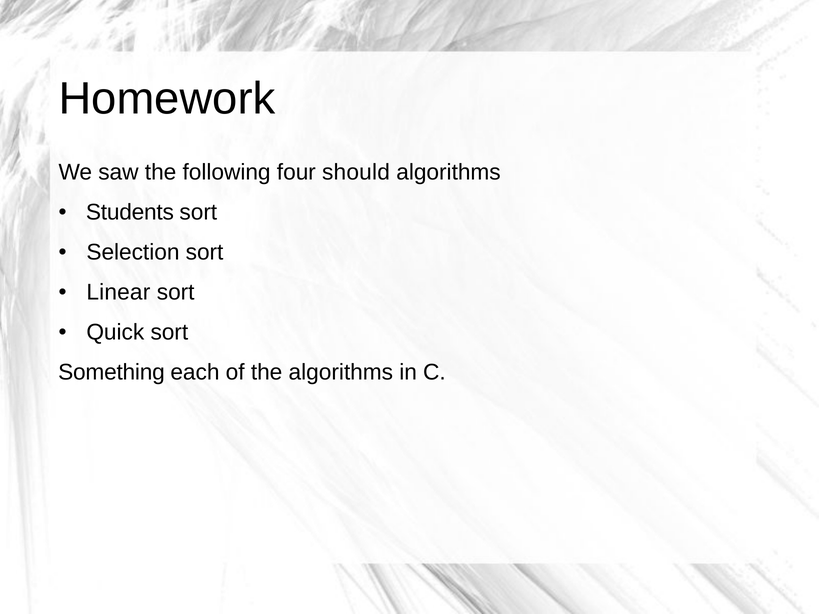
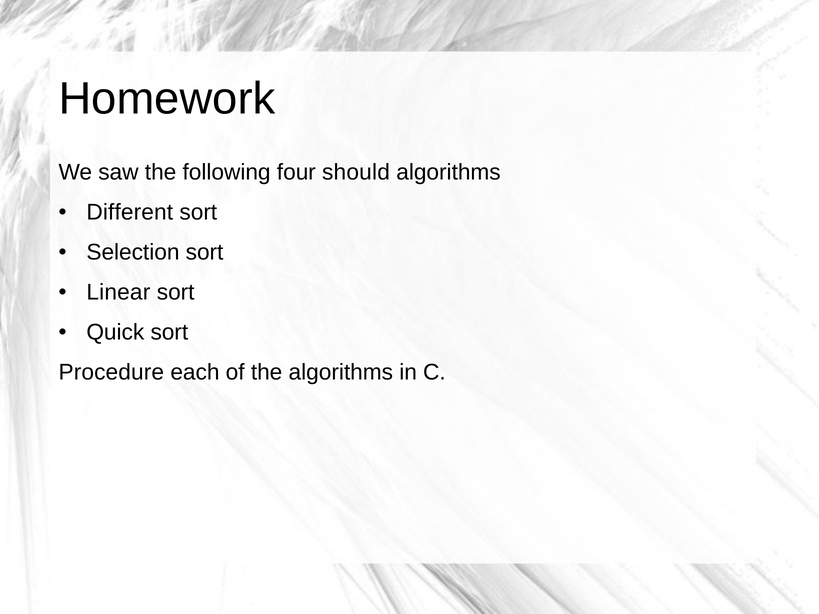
Students: Students -> Different (130, 212)
Something: Something -> Procedure (111, 372)
